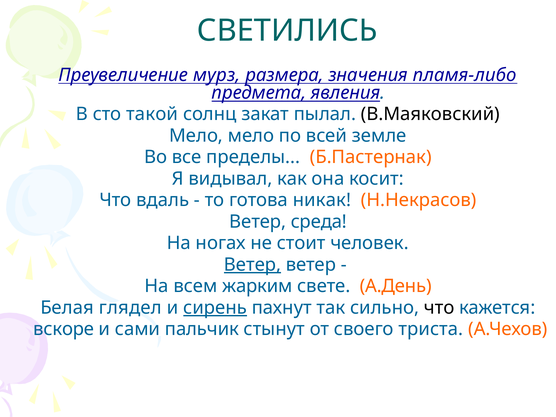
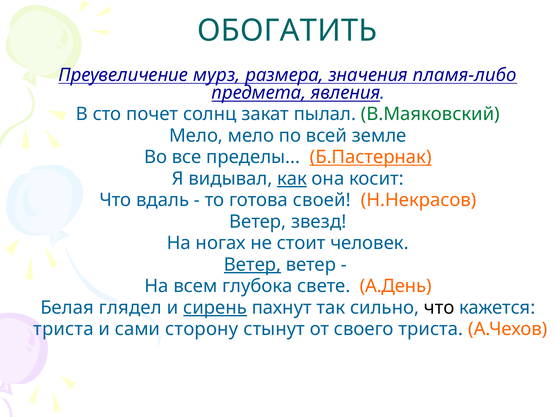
СВЕТИЛИСЬ: СВЕТИЛИСЬ -> ОБОГАТИТЬ (287, 31)
такой: такой -> почет (152, 114)
В.Маяковский colour: black -> green (430, 114)
Б.Пастернак underline: none -> present (371, 157)
как underline: none -> present (292, 179)
никак: никак -> своей (322, 200)
среда: среда -> звезд (319, 222)
жарким: жарким -> глубока (257, 286)
вскоре: вскоре -> триста (63, 329)
пальчик: пальчик -> сторону (202, 329)
